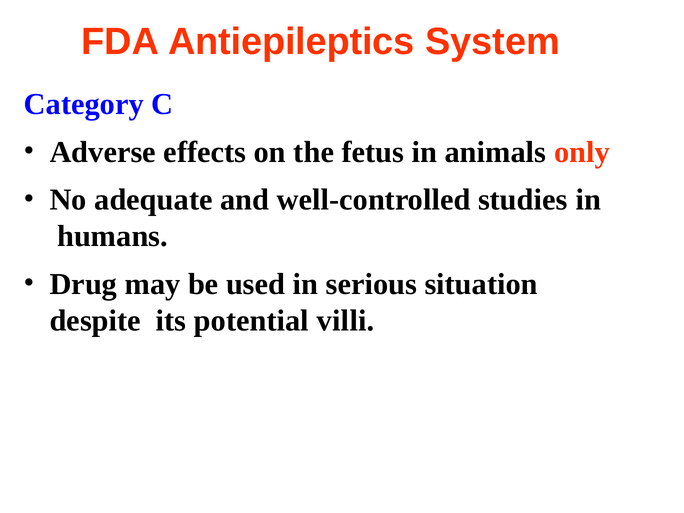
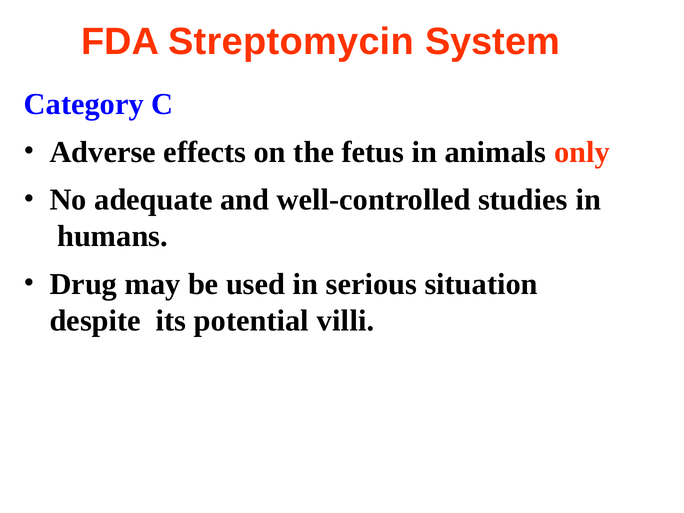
Antiepileptics: Antiepileptics -> Streptomycin (291, 41)
